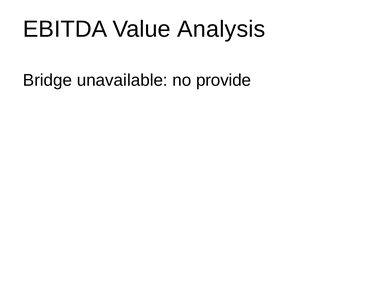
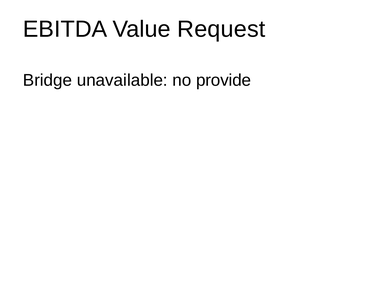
Analysis: Analysis -> Request (221, 29)
